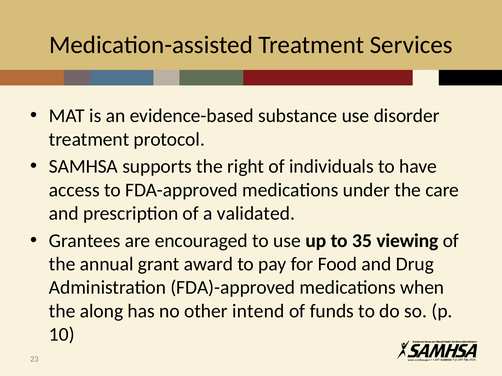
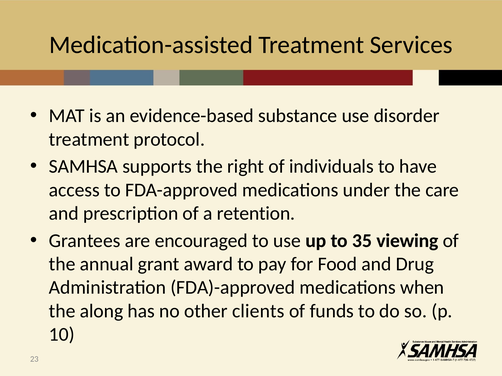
validated: validated -> retention (256, 214)
intend: intend -> clients (258, 311)
